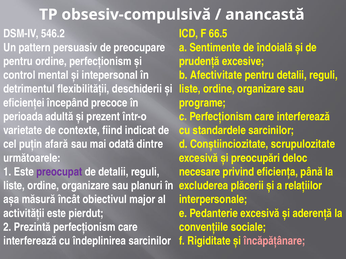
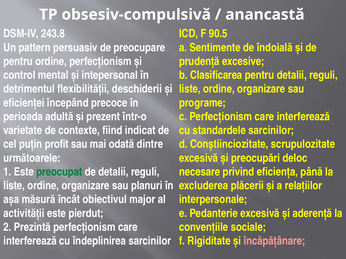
546.2: 546.2 -> 243.8 (53, 34)
66.5: 66.5 -> 90.5 (218, 34)
Afectivitate: Afectivitate -> Clasificarea (216, 75)
afară: afară -> profit (57, 144)
preocupat colour: purple -> green (59, 172)
